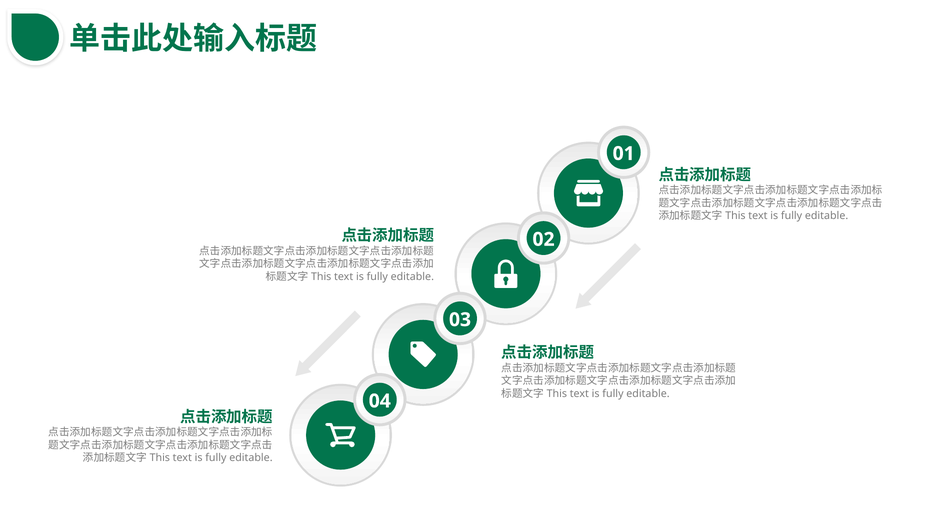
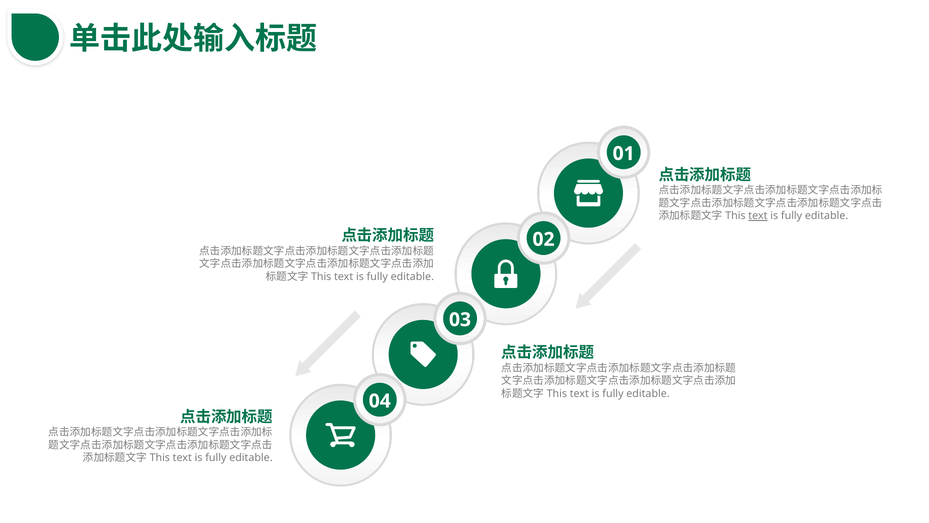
text underline: none -> present (758, 216)
